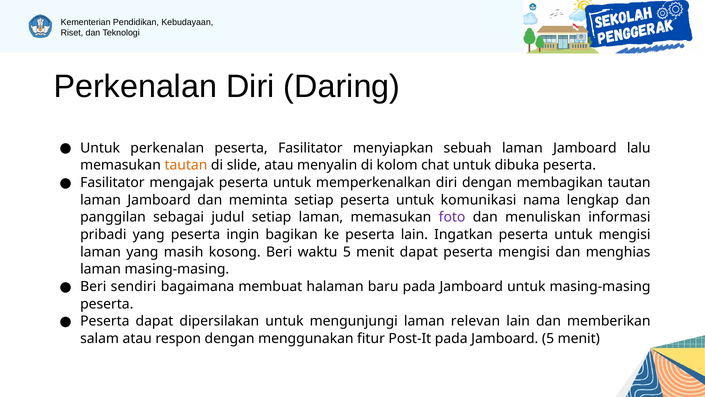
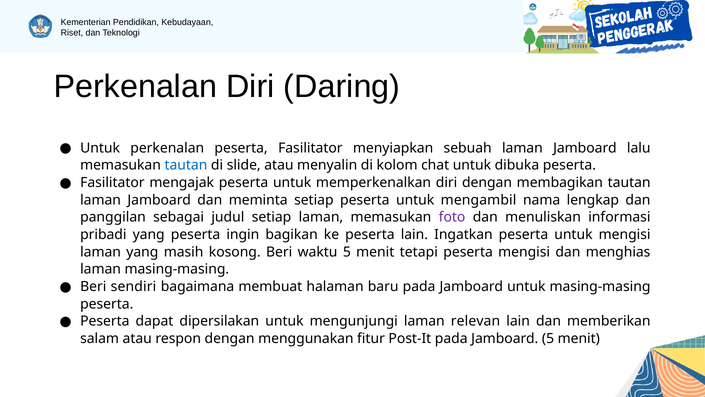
tautan colour: orange -> blue (186, 165)
komunikasi: komunikasi -> mengambil (479, 200)
menit dapat: dapat -> tetapi (419, 252)
